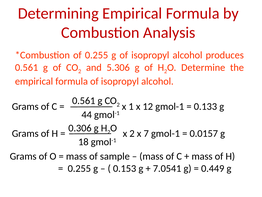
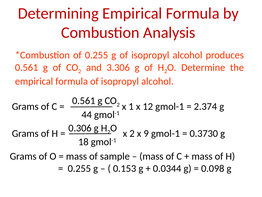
5.306: 5.306 -> 3.306 (118, 67)
0.133: 0.133 -> 2.374 (205, 106)
7: 7 -> 9 (146, 133)
0.0157: 0.0157 -> 0.3730 (204, 133)
7.0541: 7.0541 -> 0.0344 (167, 168)
0.449: 0.449 -> 0.098 (213, 168)
